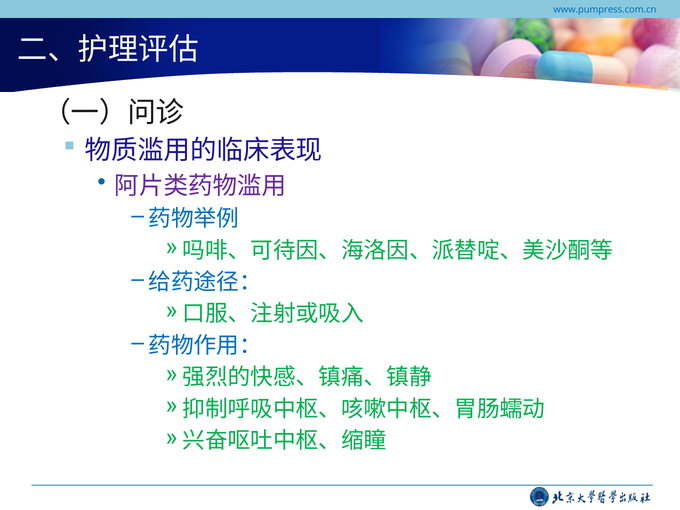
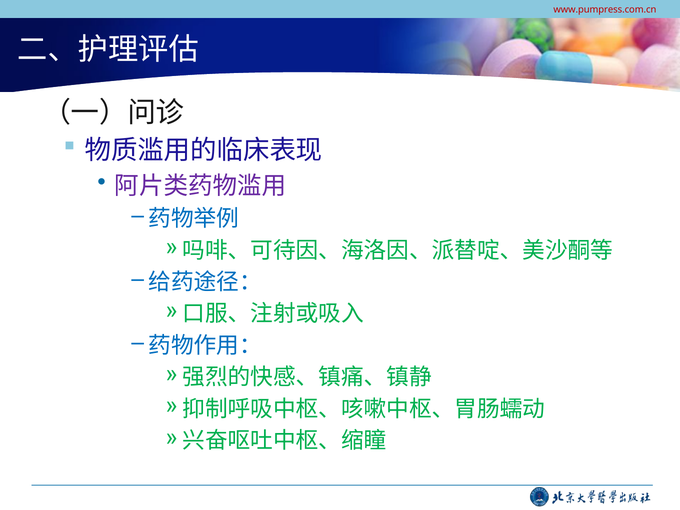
www.pumpress.com.cn colour: blue -> red (605, 10)
